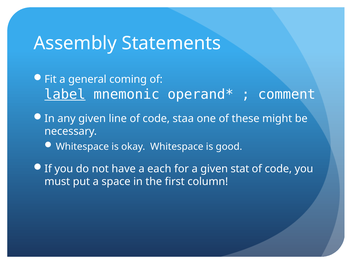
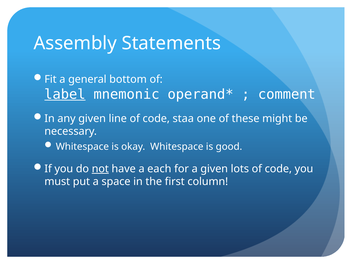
coming: coming -> bottom (128, 79)
not underline: none -> present (100, 169)
stat: stat -> lots (240, 169)
